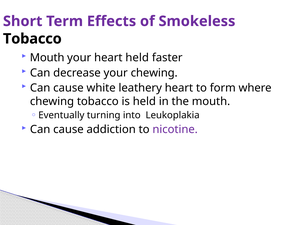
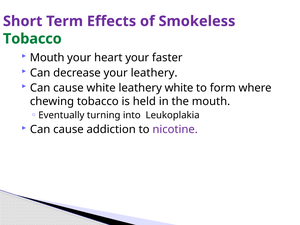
Tobacco colour: black -> green (32, 39)
heart held: held -> your (137, 58)
your chewing: chewing -> leathery (154, 73)
leathery heart: heart -> white (179, 88)
